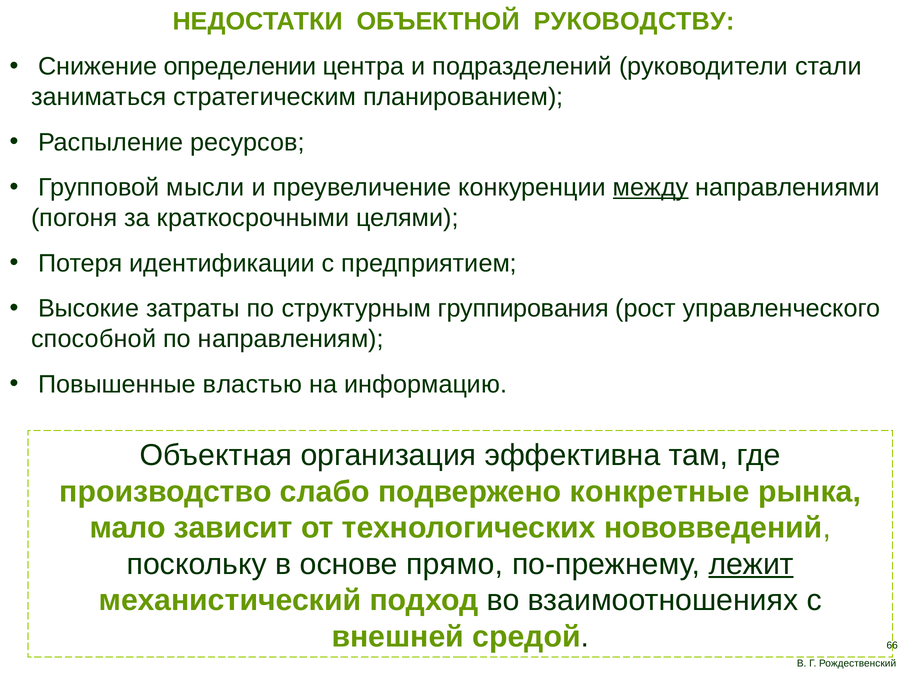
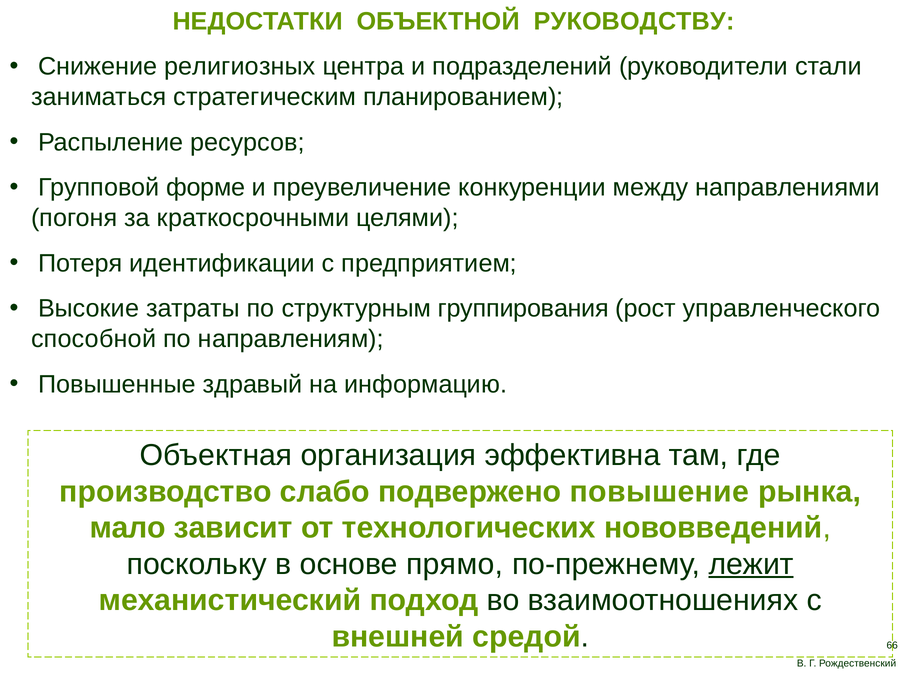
определении: определении -> религиозных (240, 67)
мысли: мысли -> форме (206, 188)
между underline: present -> none (651, 188)
властью: властью -> здравый (253, 384)
конкретные: конкретные -> повышение (660, 492)
